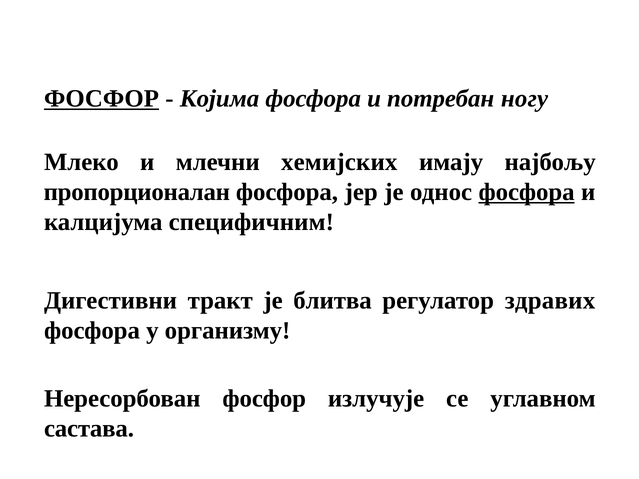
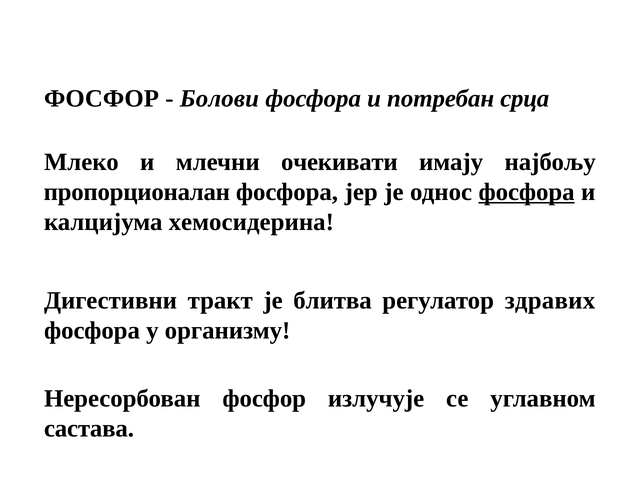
ФОСФОР underline: present -> none (102, 98)
Којима: Којима -> Болови (219, 98)
ногу: ногу -> срца (525, 98)
хемијских: хемијских -> очекивати (339, 162)
специфичним: специфичним -> хемосидерина (251, 222)
